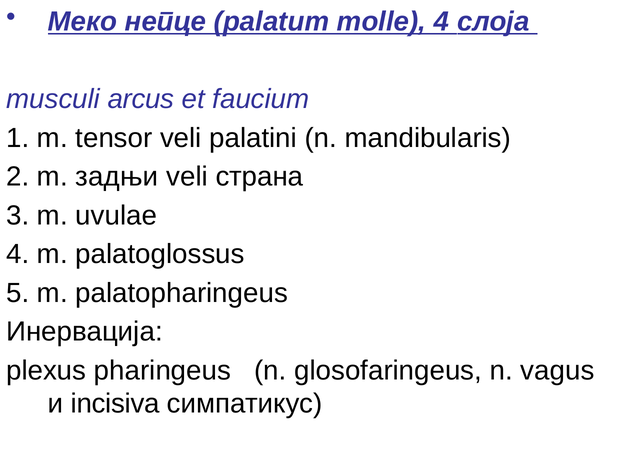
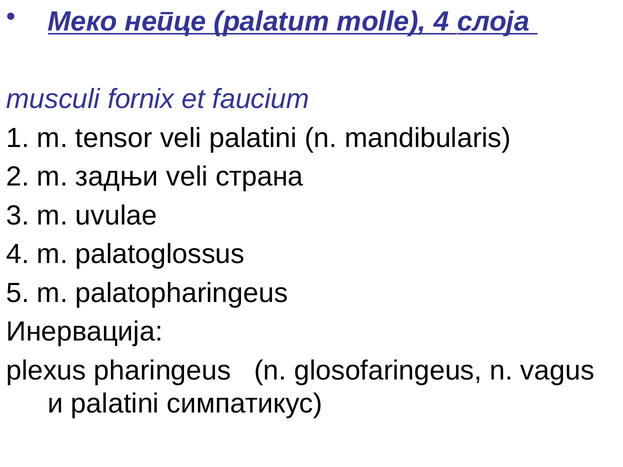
arcus: arcus -> fornix (141, 99)
и incisiva: incisiva -> palatini (115, 404)
